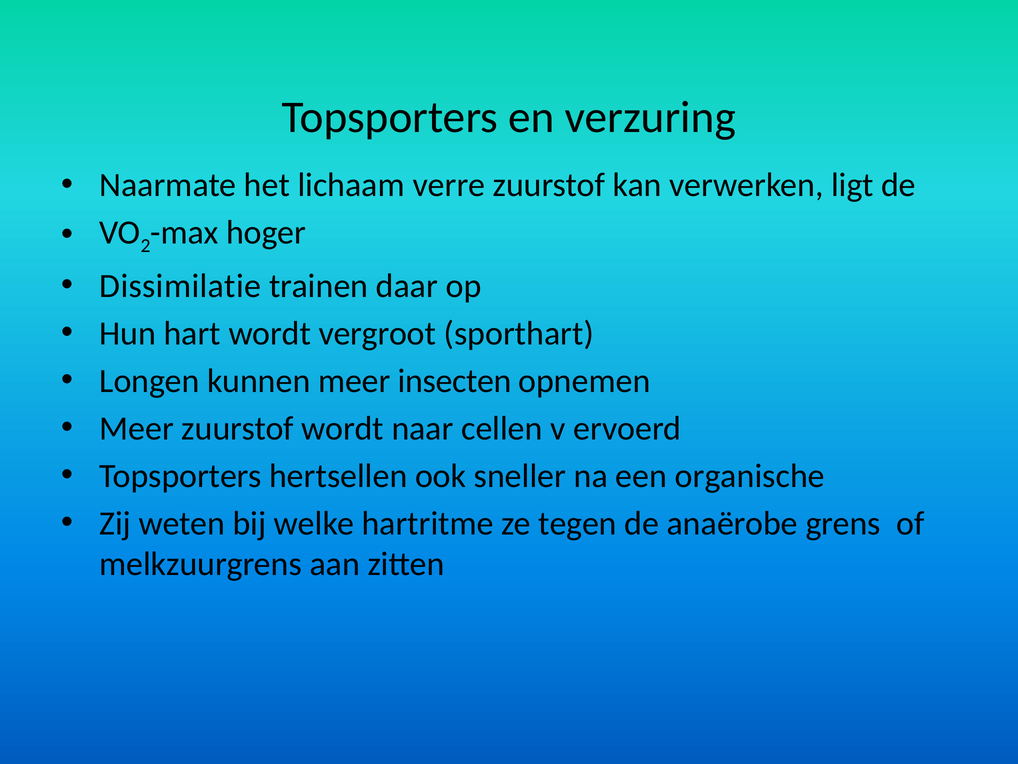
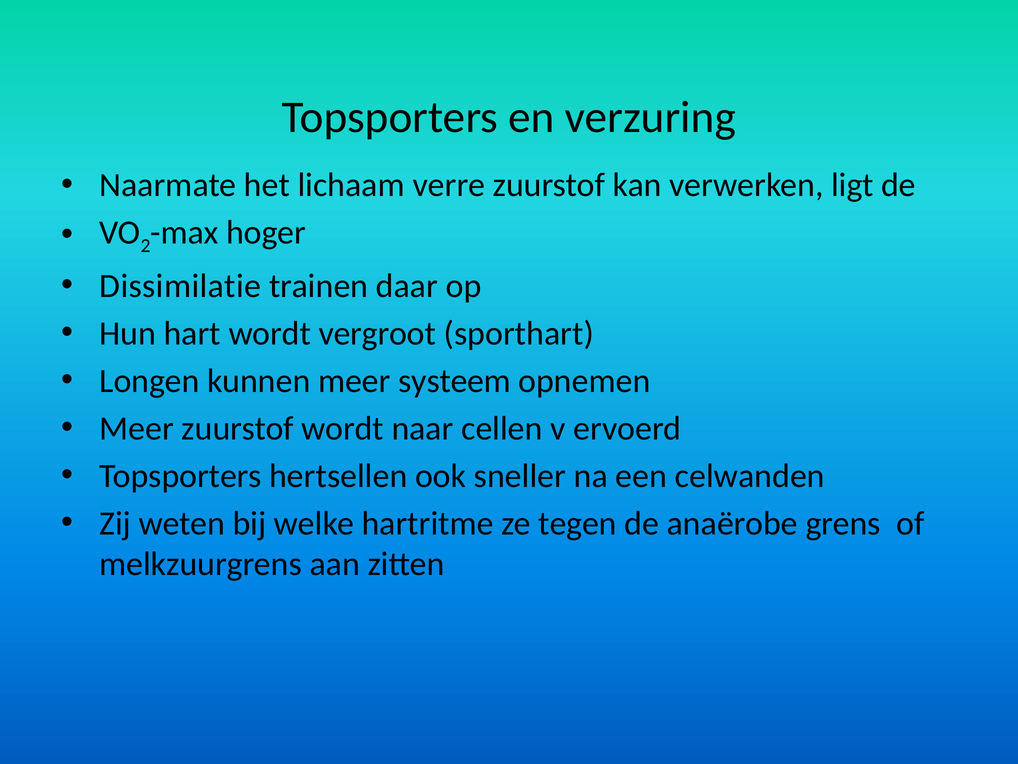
insecten: insecten -> systeem (455, 381)
organische: organische -> celwanden (750, 476)
